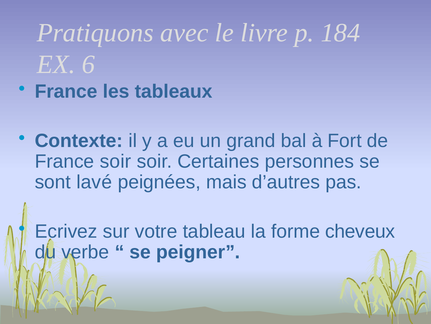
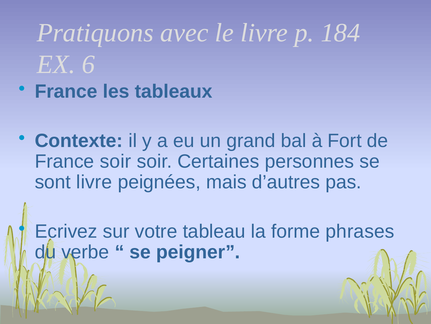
sont lavé: lavé -> livre (94, 182)
cheveux: cheveux -> phrases (360, 231)
